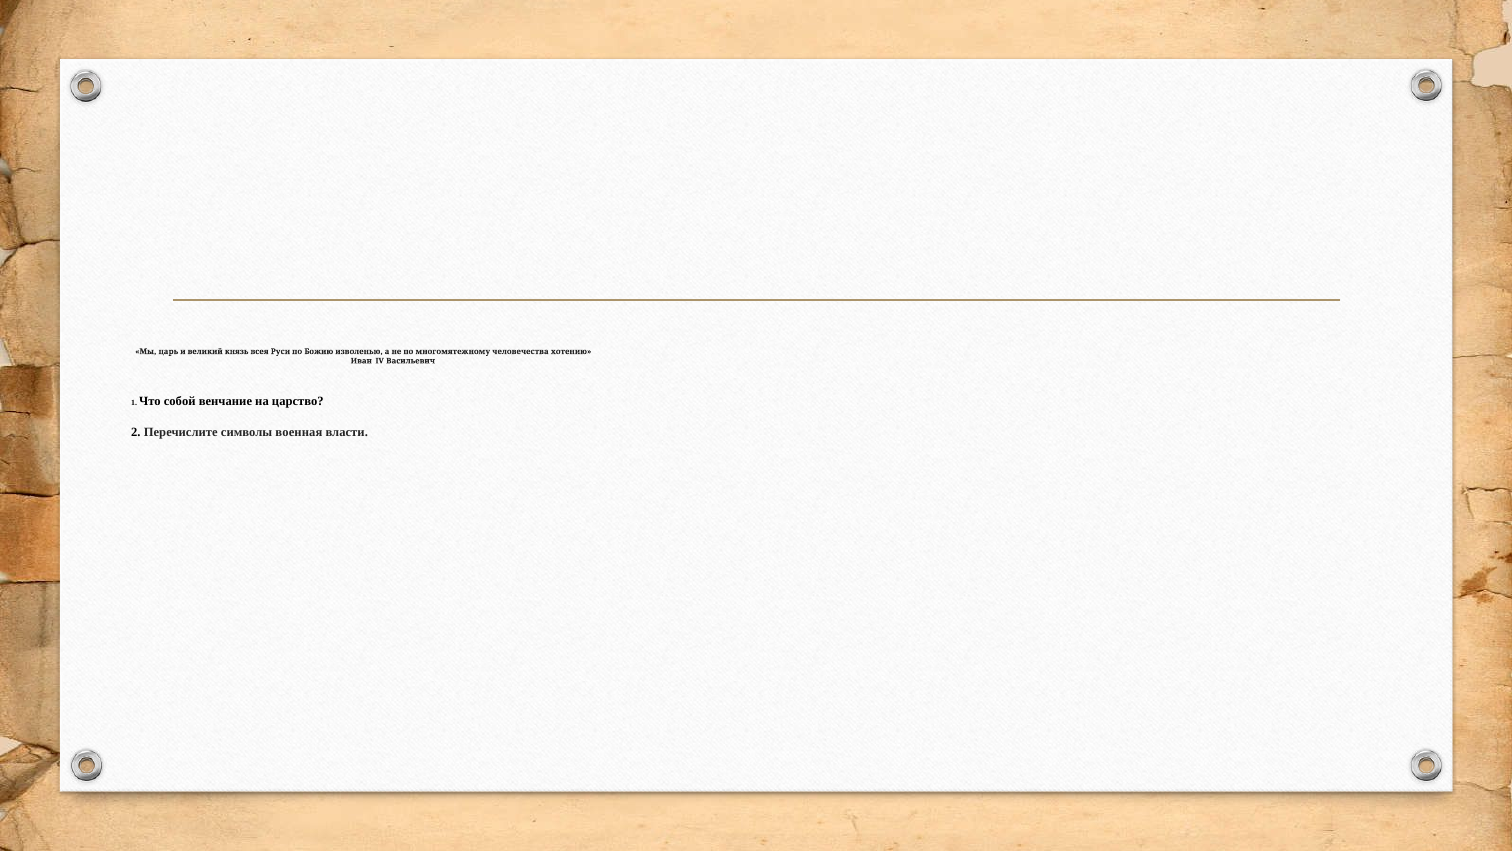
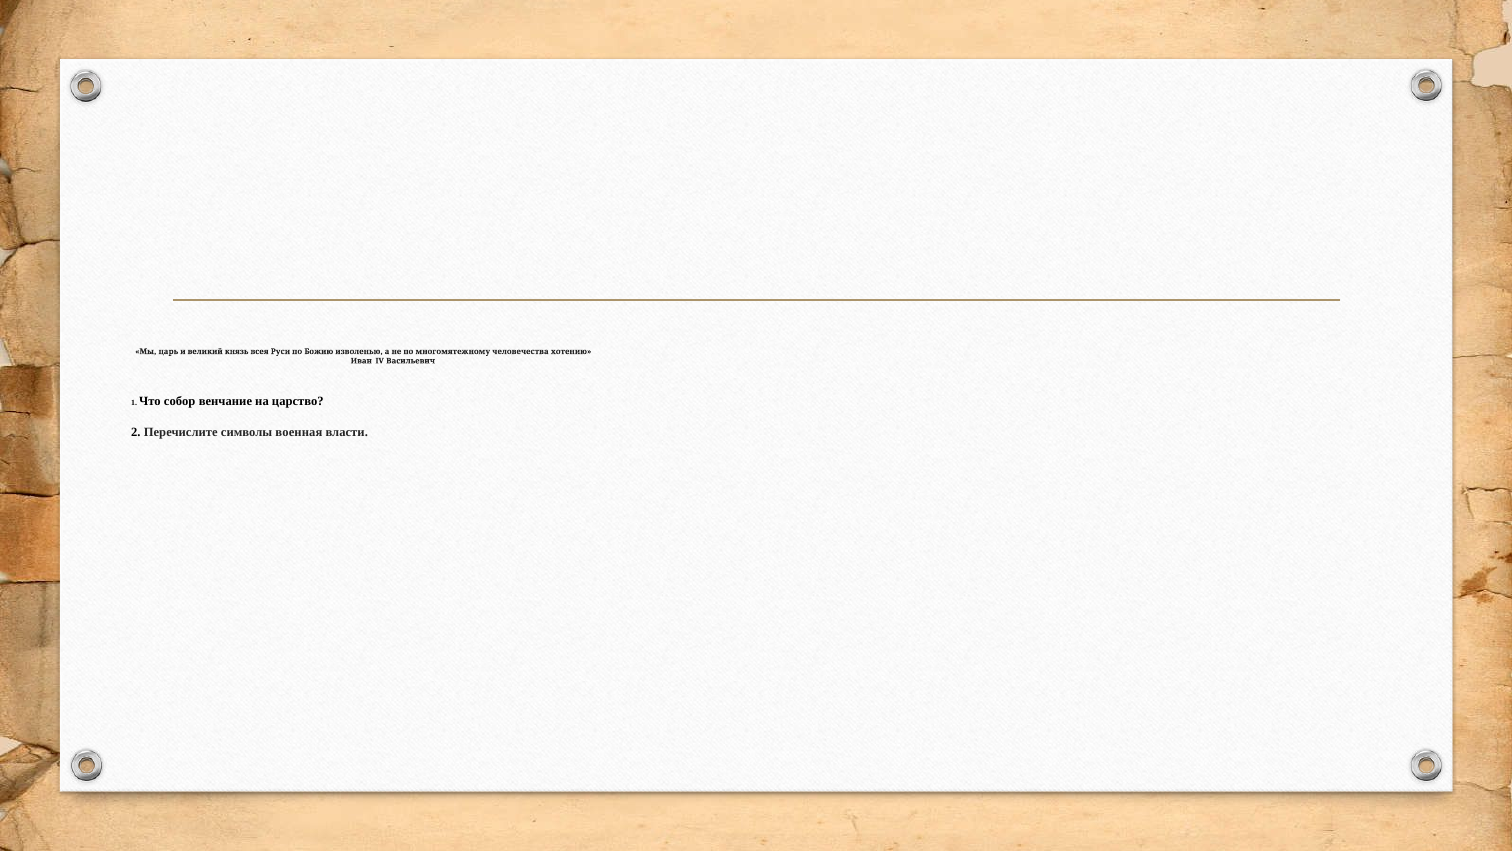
собой: собой -> собор (180, 401)
